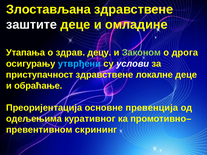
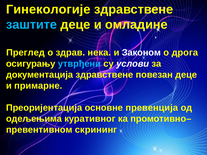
Злостављана: Злостављана -> Гинекологије (48, 9)
заштите colour: white -> light blue (32, 25)
Утапања: Утапања -> Преглед (25, 53)
децу: децу -> нека (99, 53)
Законом colour: light green -> white (141, 53)
приступачност: приступачност -> документација (40, 75)
локалне: локалне -> повезан (154, 75)
обраћање: обраћање -> примарне (38, 86)
